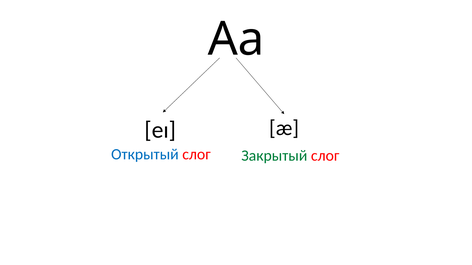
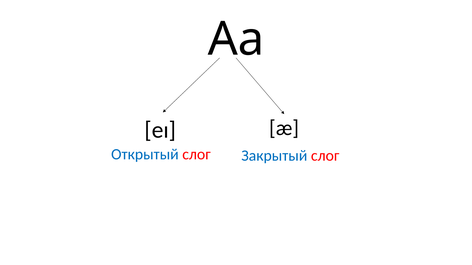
Закрытый colour: green -> blue (274, 156)
